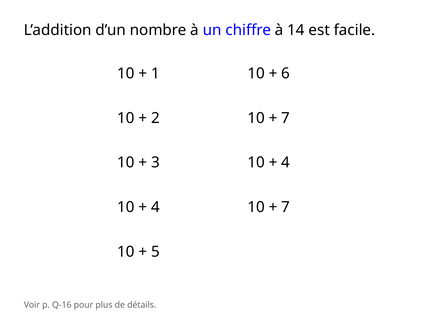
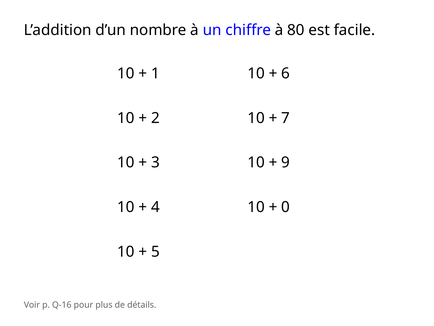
14: 14 -> 80 (296, 30)
4: 4 -> 9 (286, 162)
7: 7 -> 0 (286, 207)
